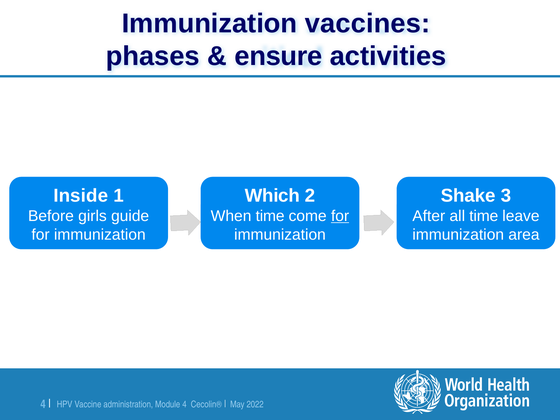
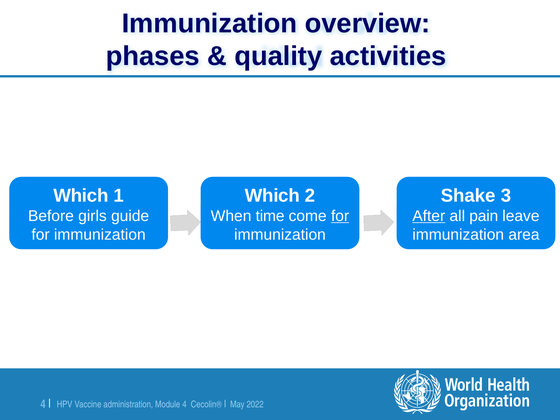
vaccines: vaccines -> overview (368, 23)
ensure: ensure -> quality (278, 56)
Inside: Inside -> Which (81, 196)
After underline: none -> present (429, 216)
all time: time -> pain (484, 216)
